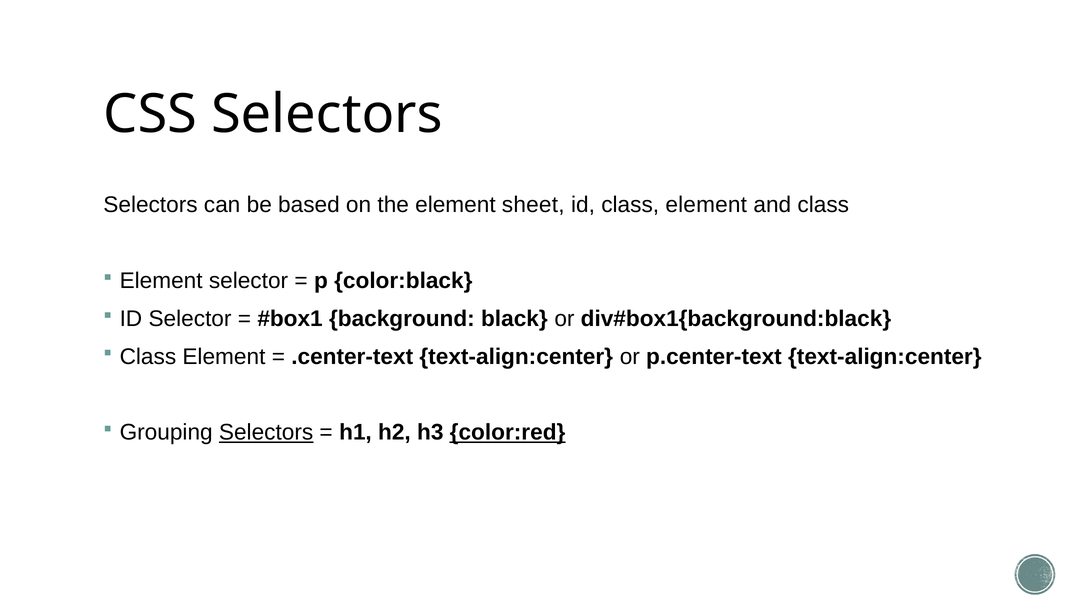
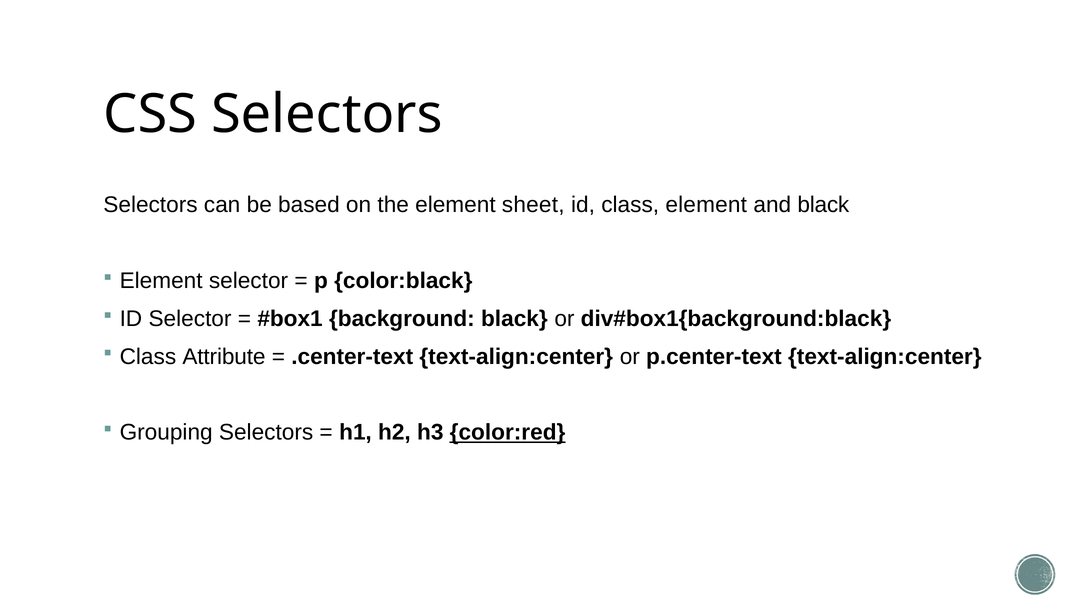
and class: class -> black (823, 205)
Element: Element -> Attribute (224, 357)
Selectors underline: present -> none (266, 433)
